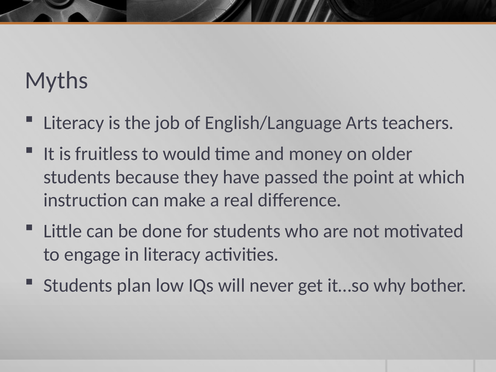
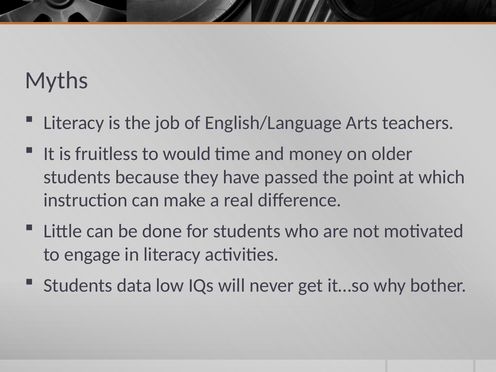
plan: plan -> data (134, 285)
